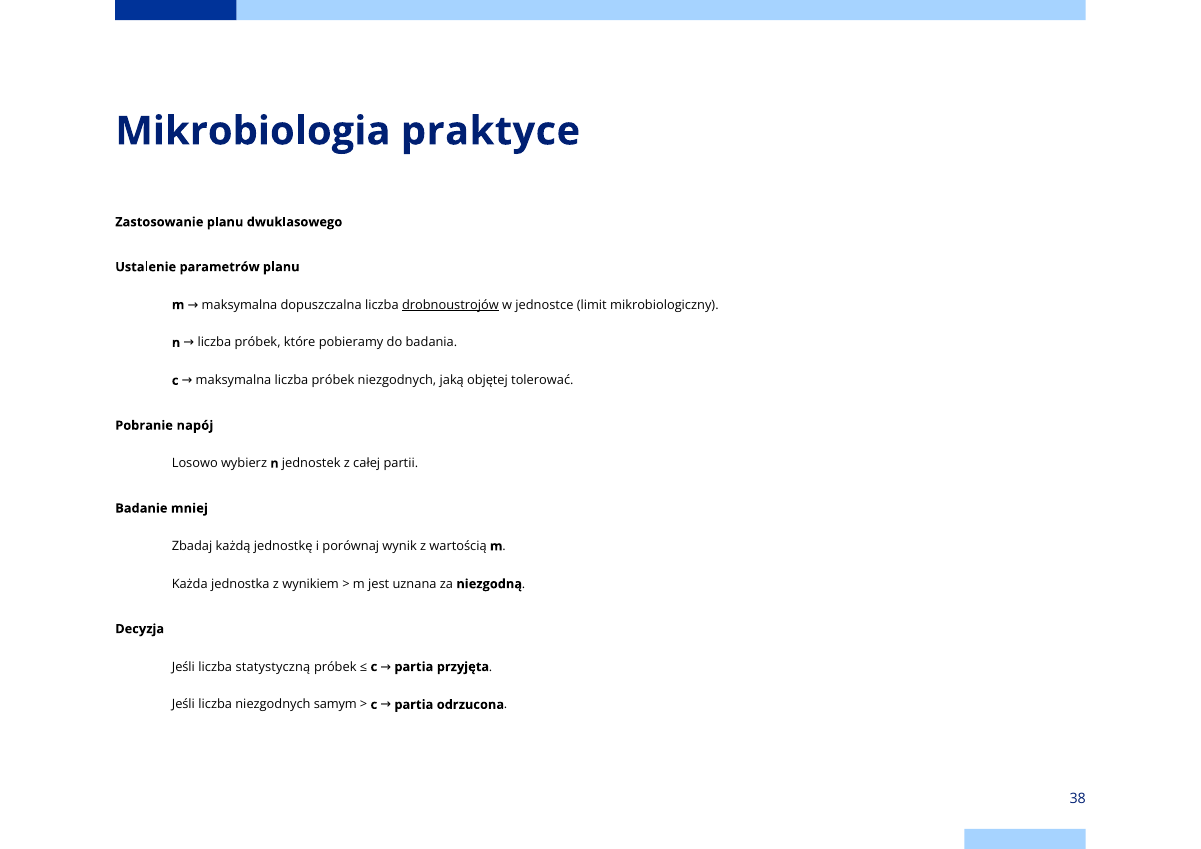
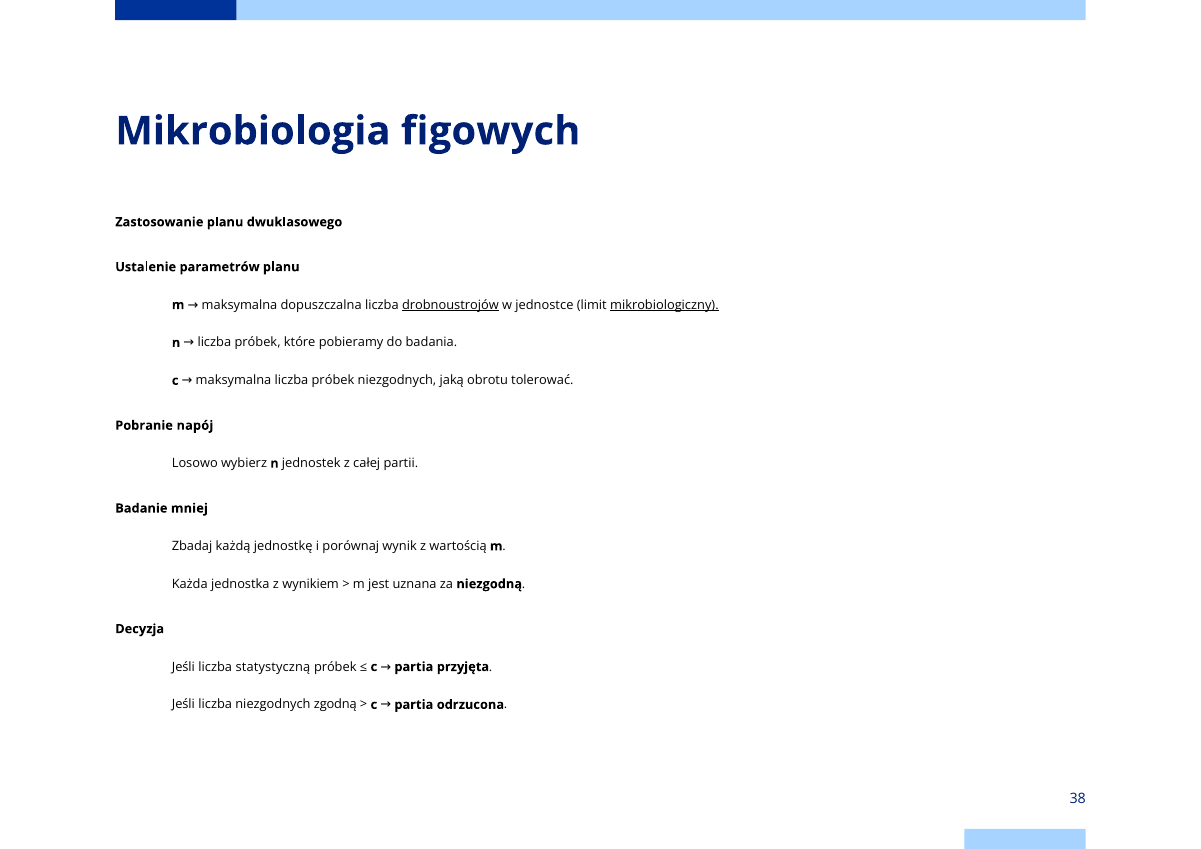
praktyce: praktyce -> figowych (491, 131)
mikrobiologiczny underline: none -> present (664, 305)
objętej: objętej -> obrotu (488, 381)
samym: samym -> zgodną (335, 705)
